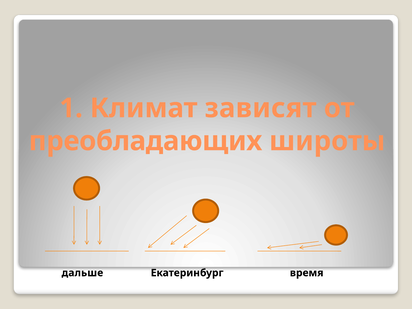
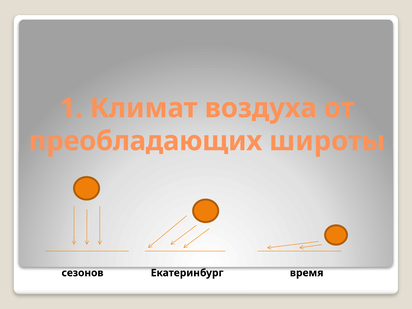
зависят: зависят -> воздуха (261, 108)
дальше: дальше -> сезонов (83, 273)
